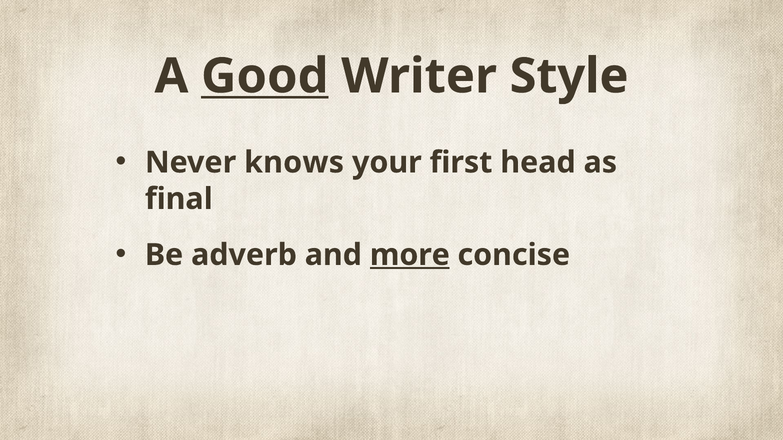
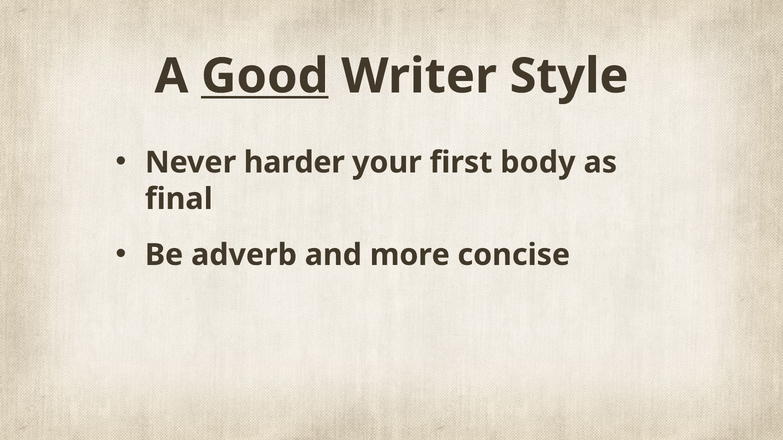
knows: knows -> harder (294, 163)
head: head -> body (538, 163)
more underline: present -> none (410, 255)
